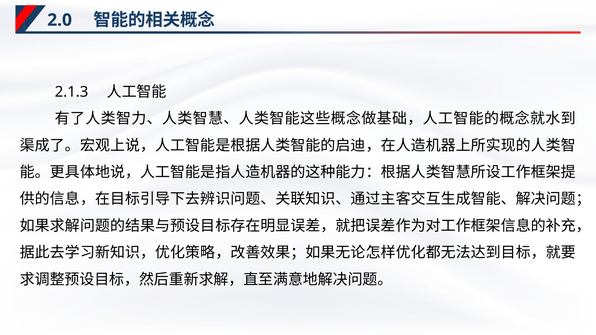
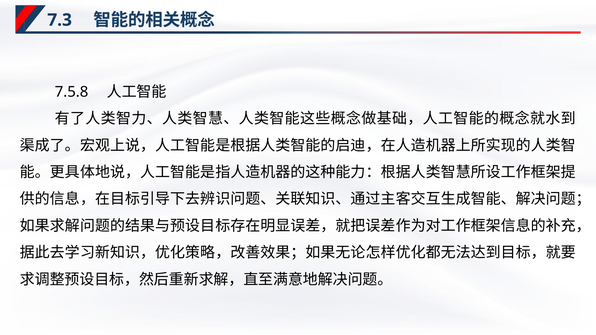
2.0: 2.0 -> 7.3 (60, 20)
2.1.3: 2.1.3 -> 7.5.8 (72, 92)
